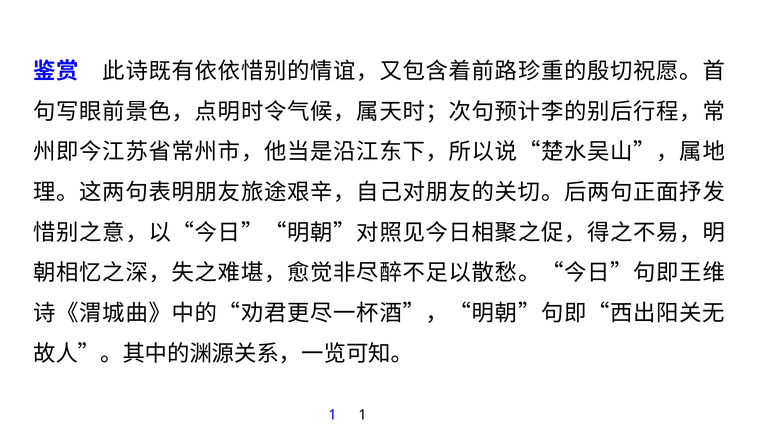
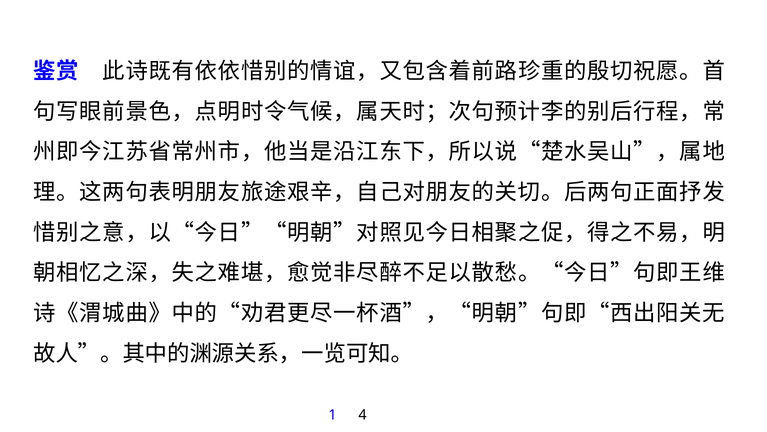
1 1: 1 -> 4 (362, 415)
